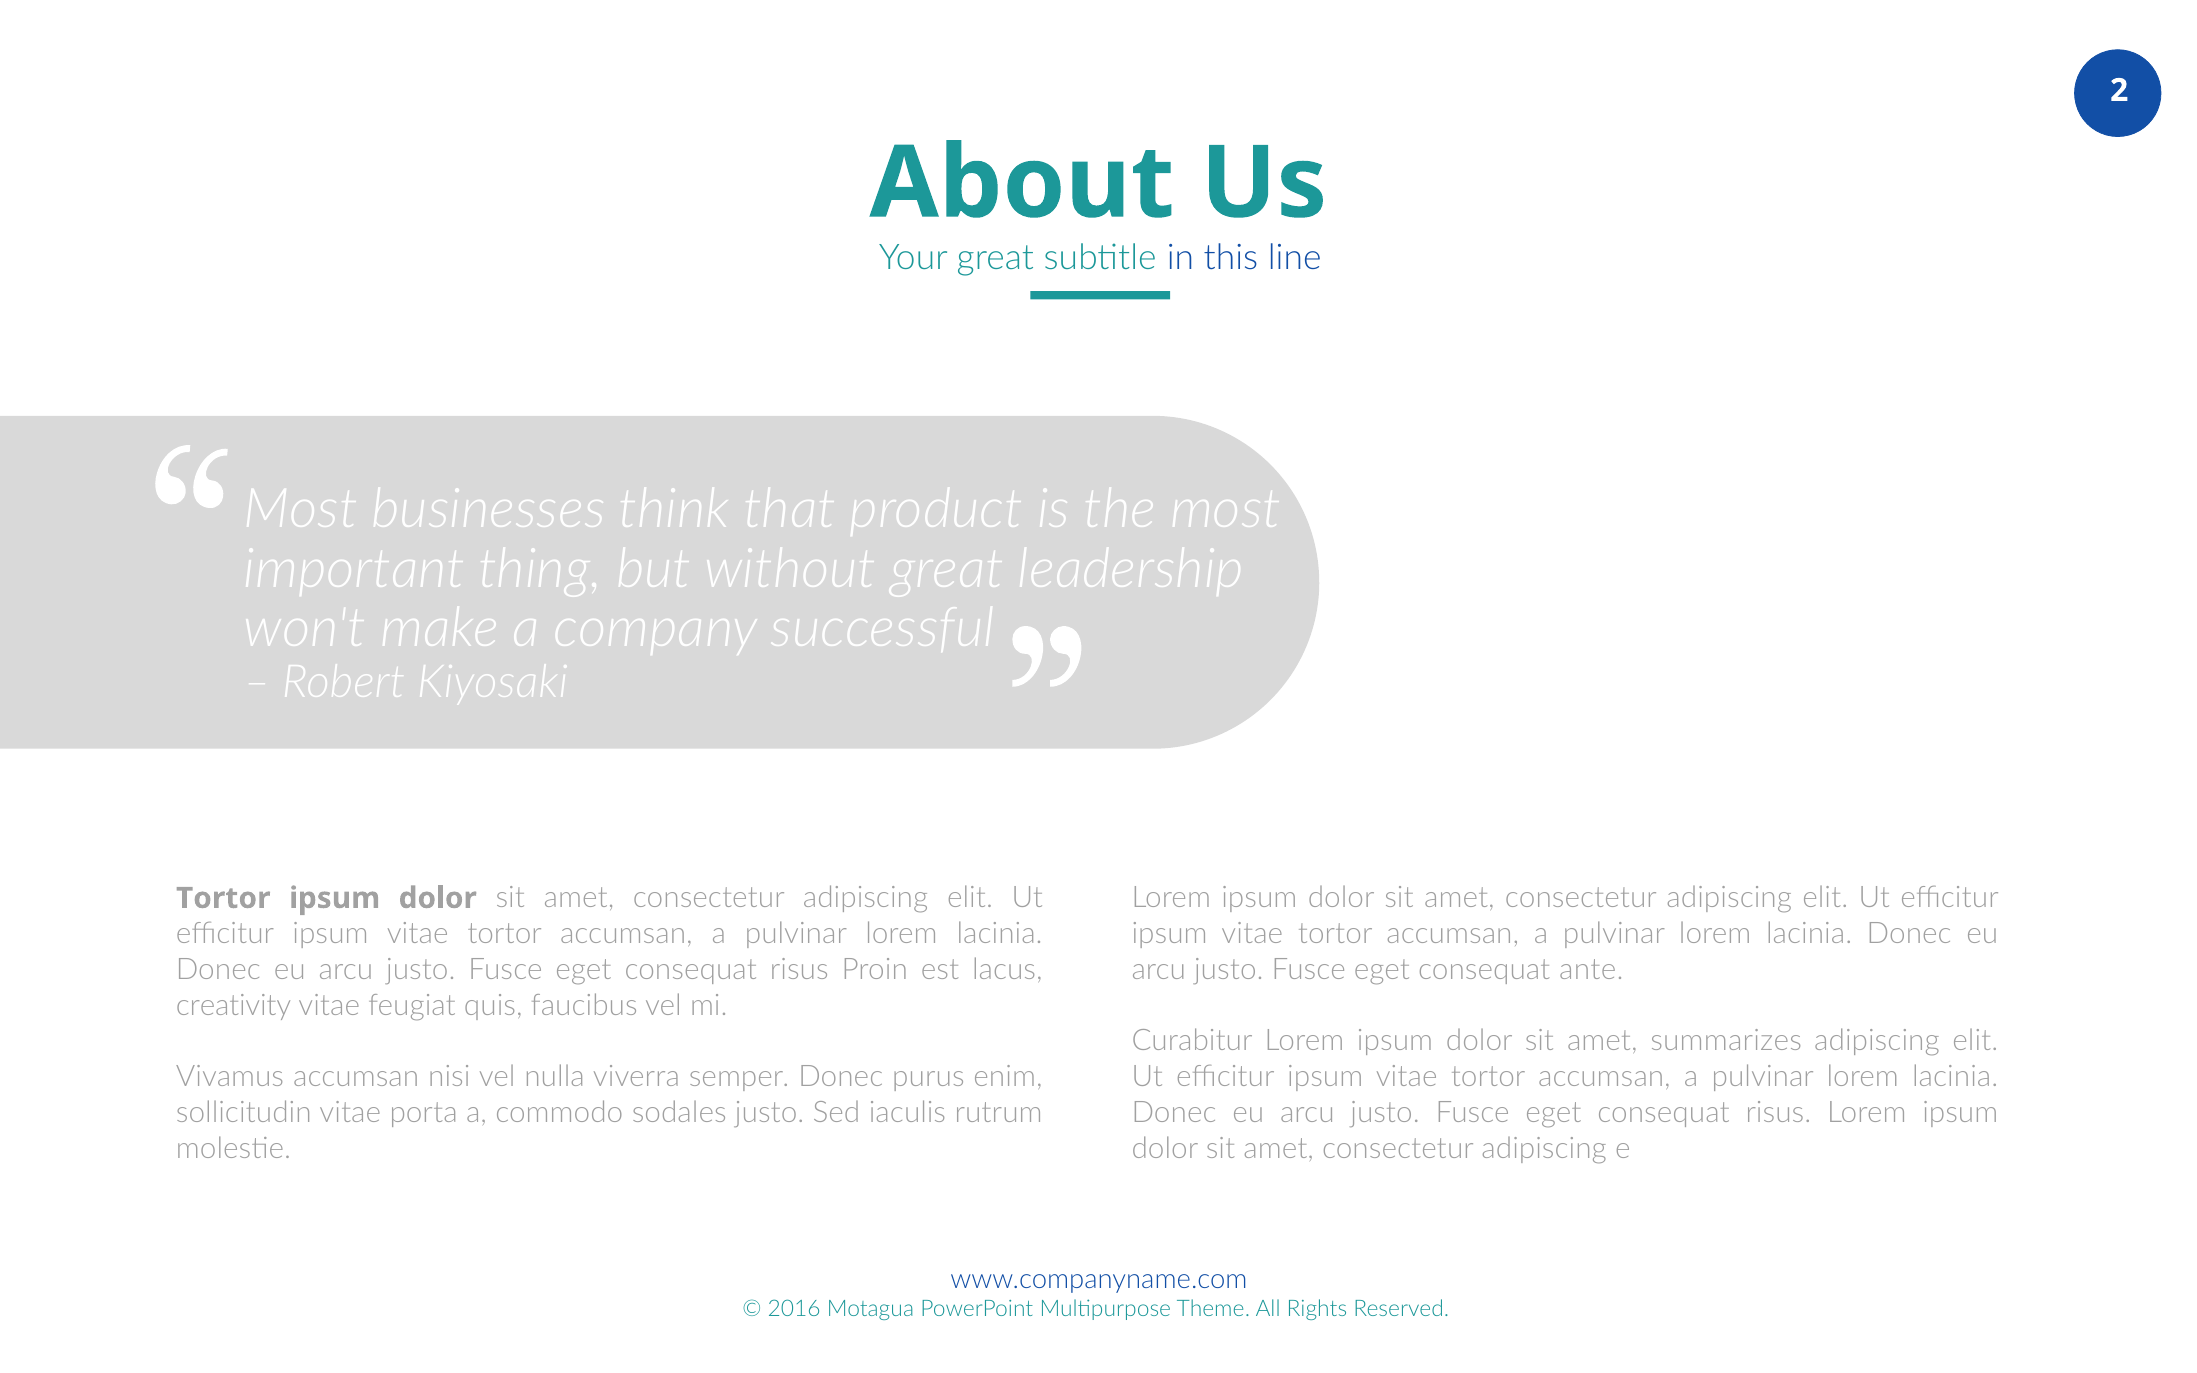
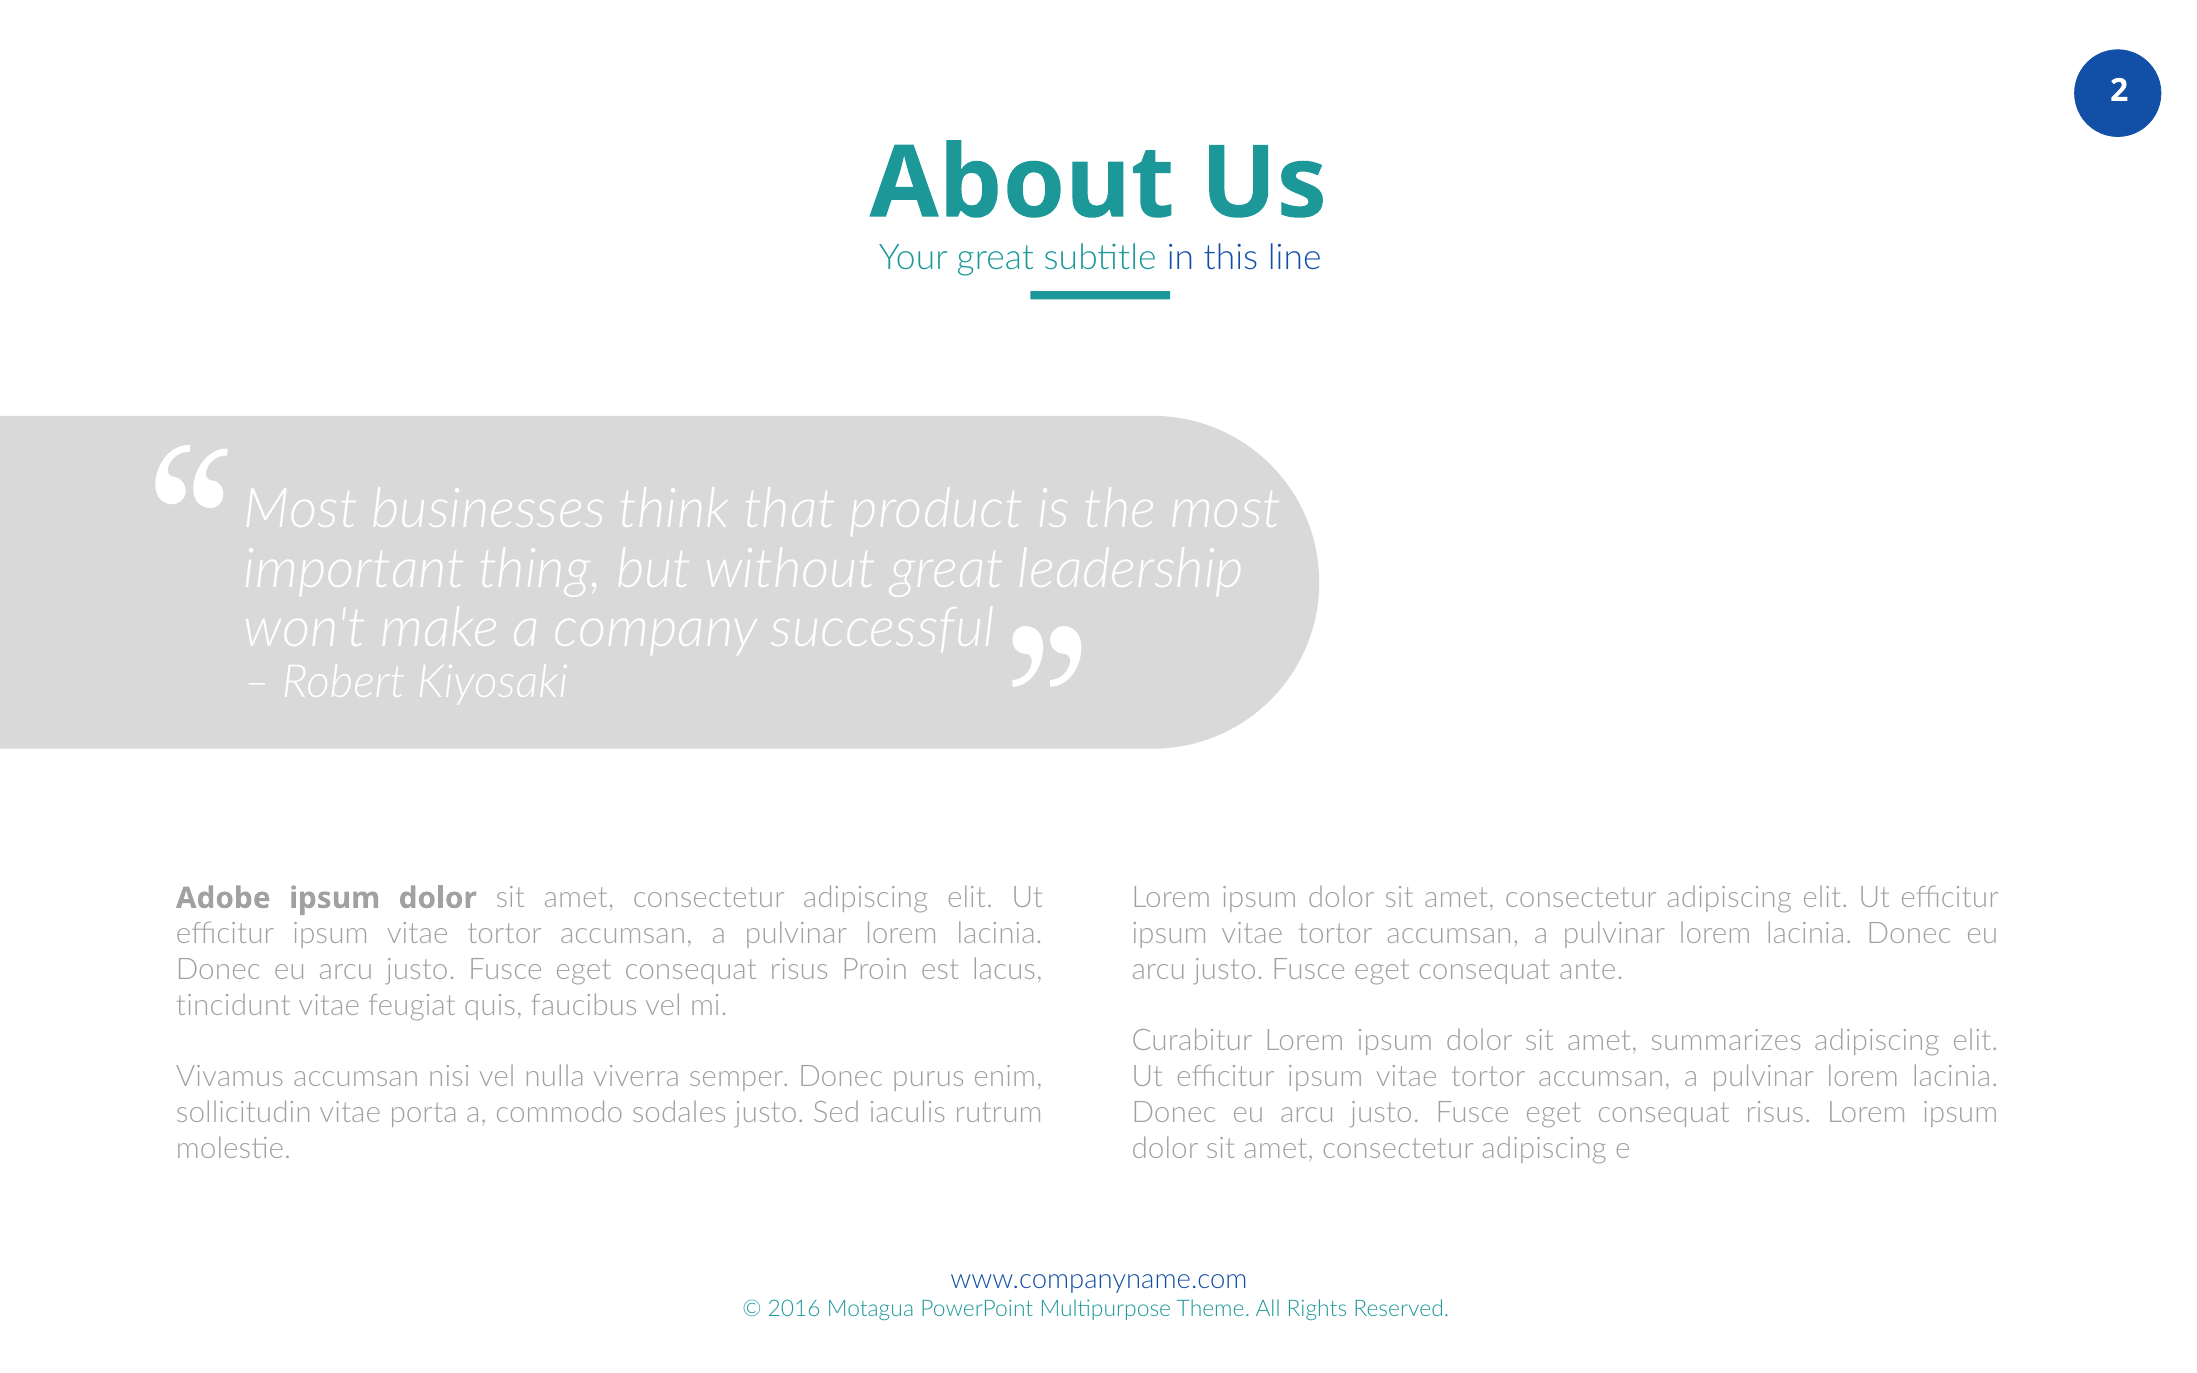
Tortor: Tortor -> Adobe (223, 898)
creativity: creativity -> tincidunt (233, 1005)
